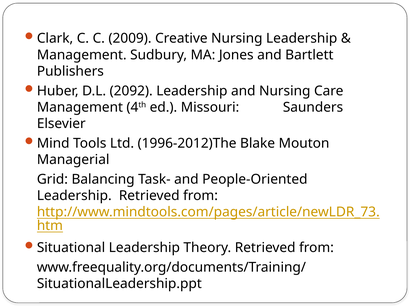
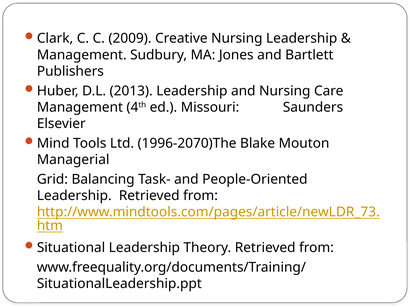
2092: 2092 -> 2013 (131, 91)
1996-2012)The: 1996-2012)The -> 1996-2070)The (187, 143)
